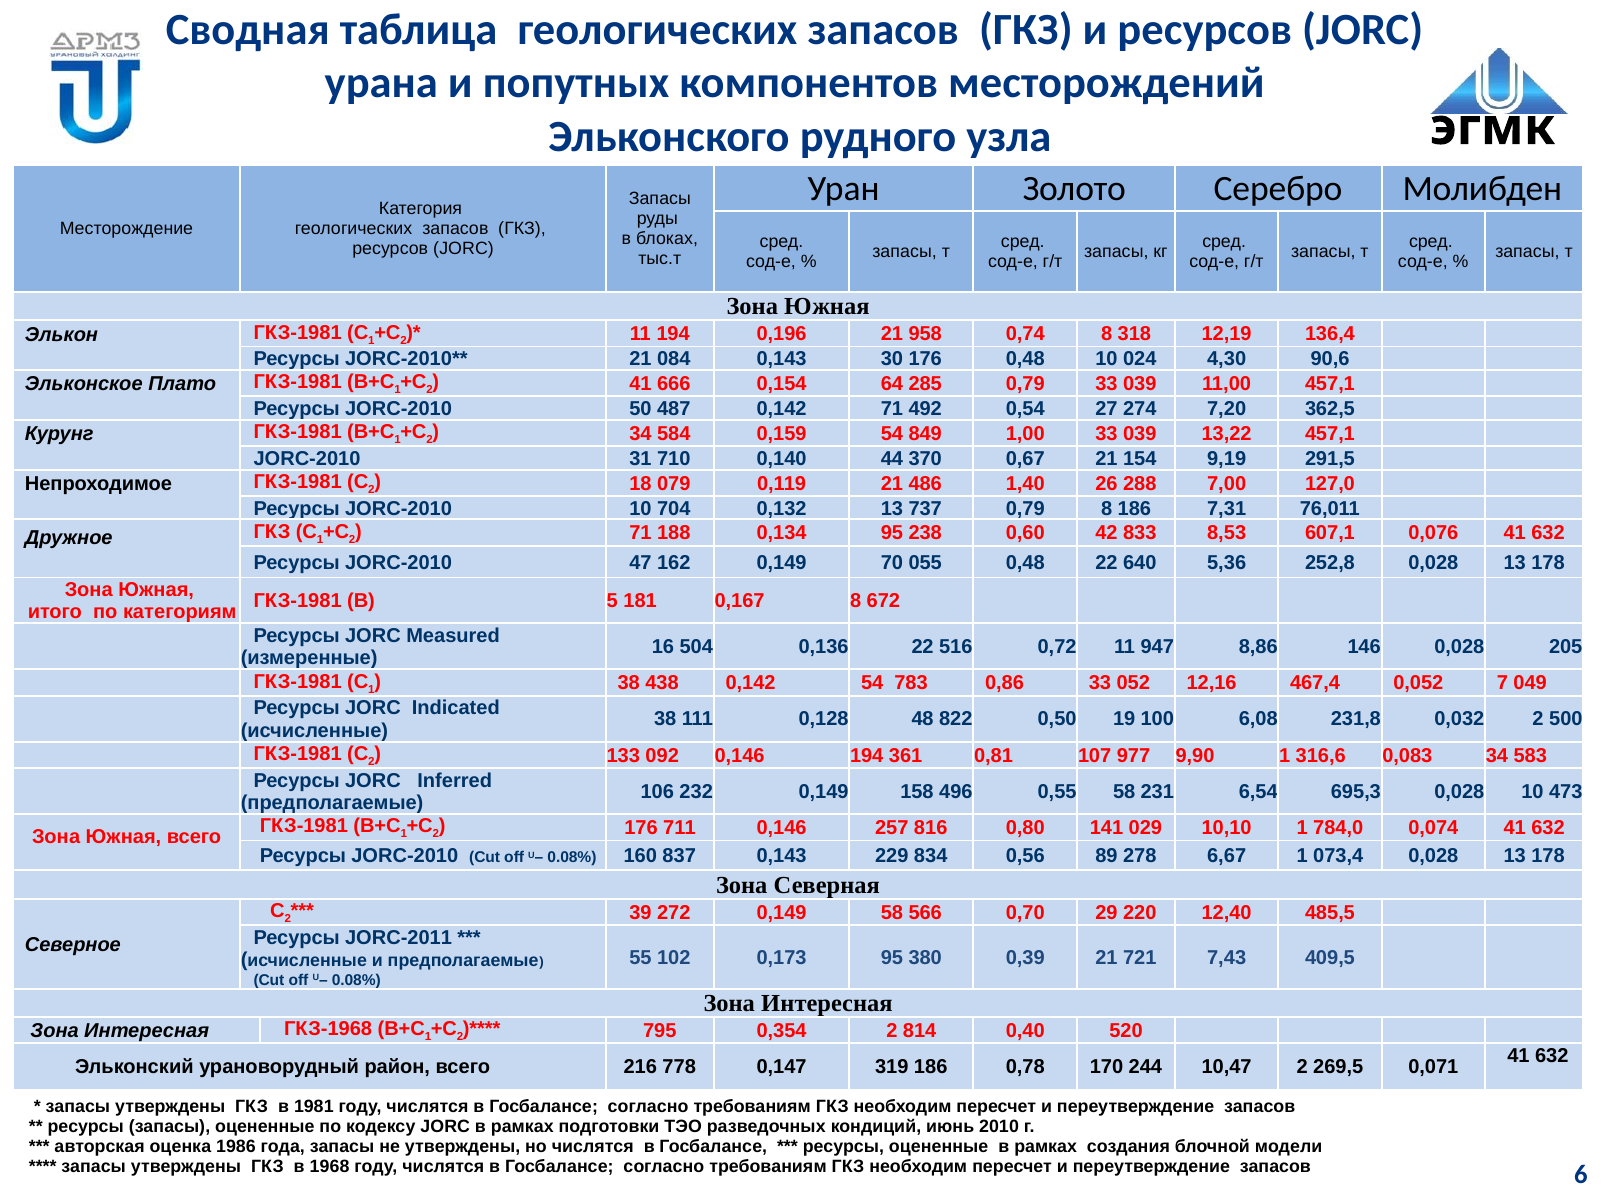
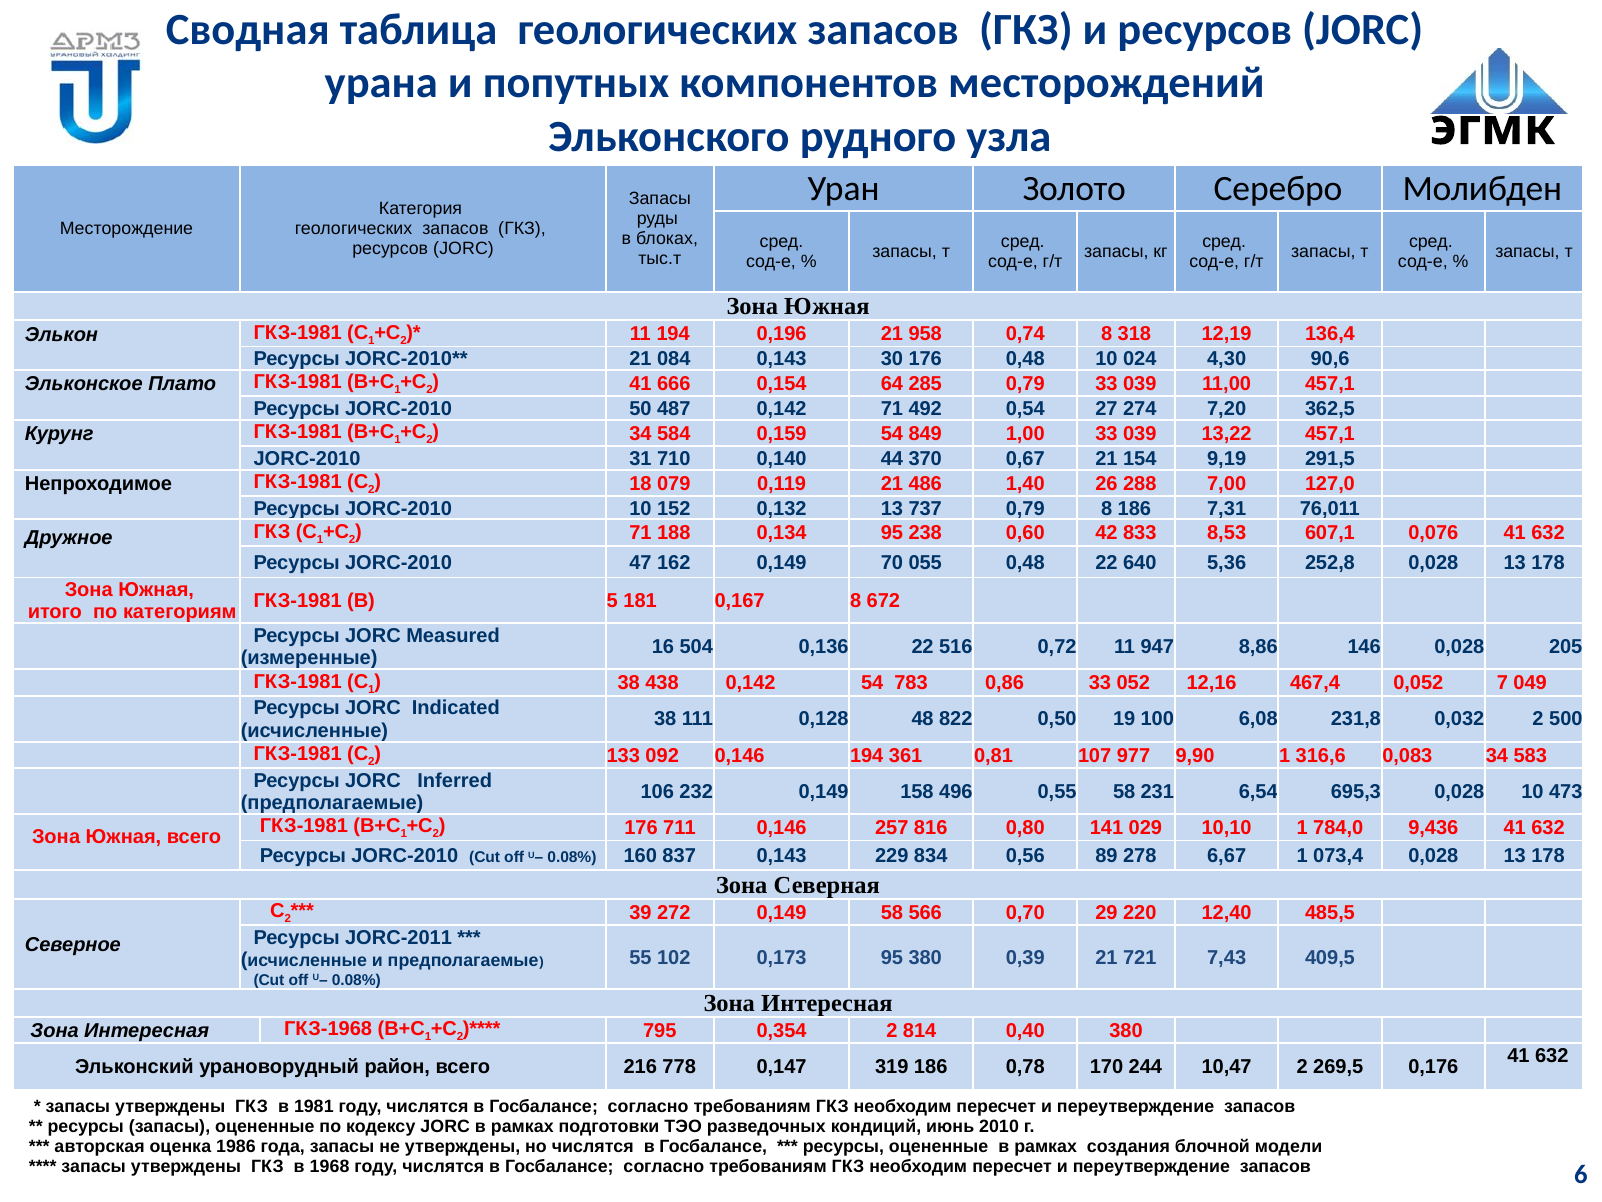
704: 704 -> 152 (674, 508)
0,074: 0,074 -> 9,436 (1433, 828)
0,40 520: 520 -> 380 (1126, 1030)
0,071: 0,071 -> 0,176 (1433, 1067)
